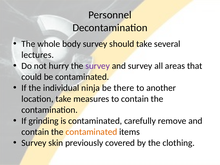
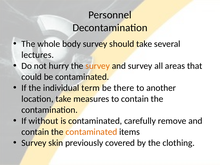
survey colour: purple -> orange (98, 66)
ninja: ninja -> term (91, 88)
grinding: grinding -> without (43, 121)
